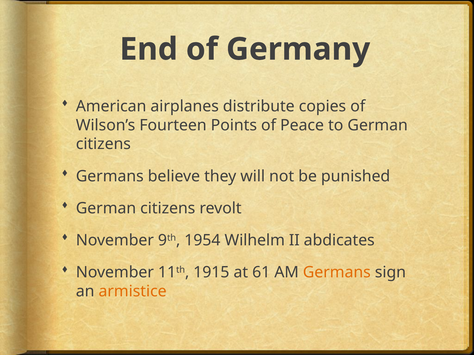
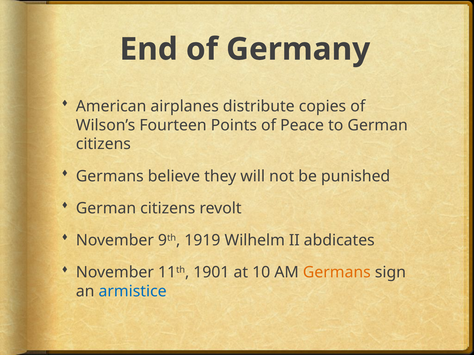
1954: 1954 -> 1919 (202, 241)
1915: 1915 -> 1901 (211, 273)
61: 61 -> 10 (261, 273)
armistice colour: orange -> blue (133, 292)
